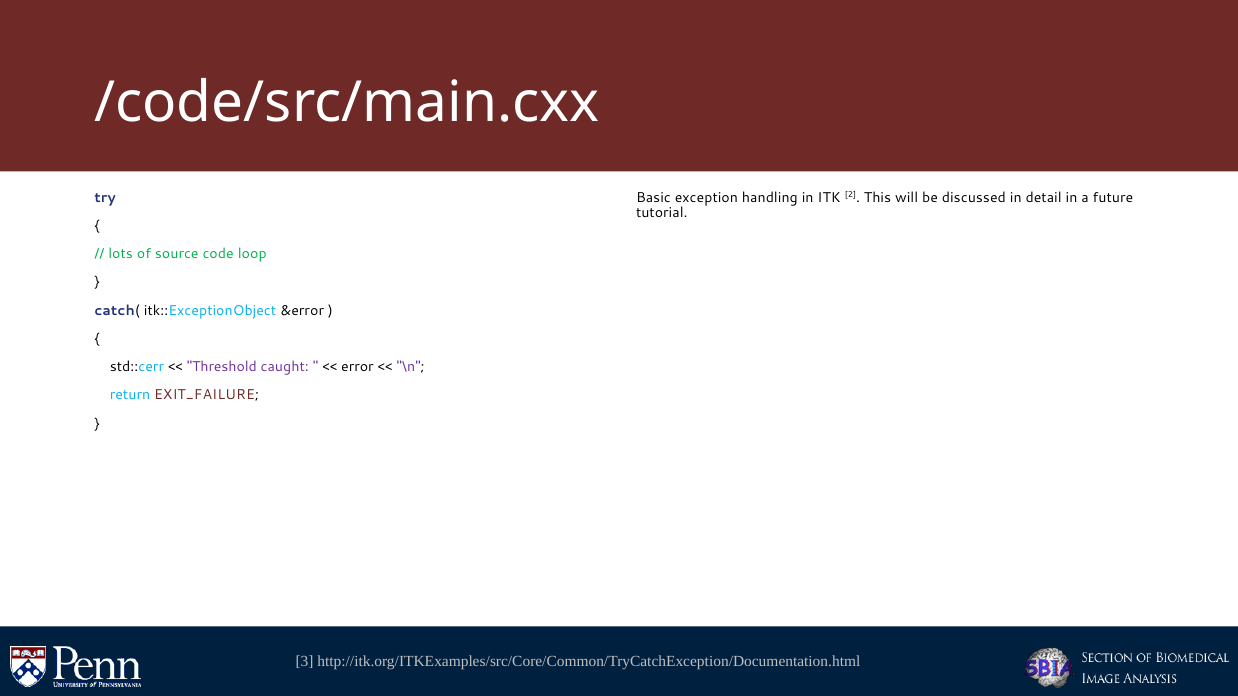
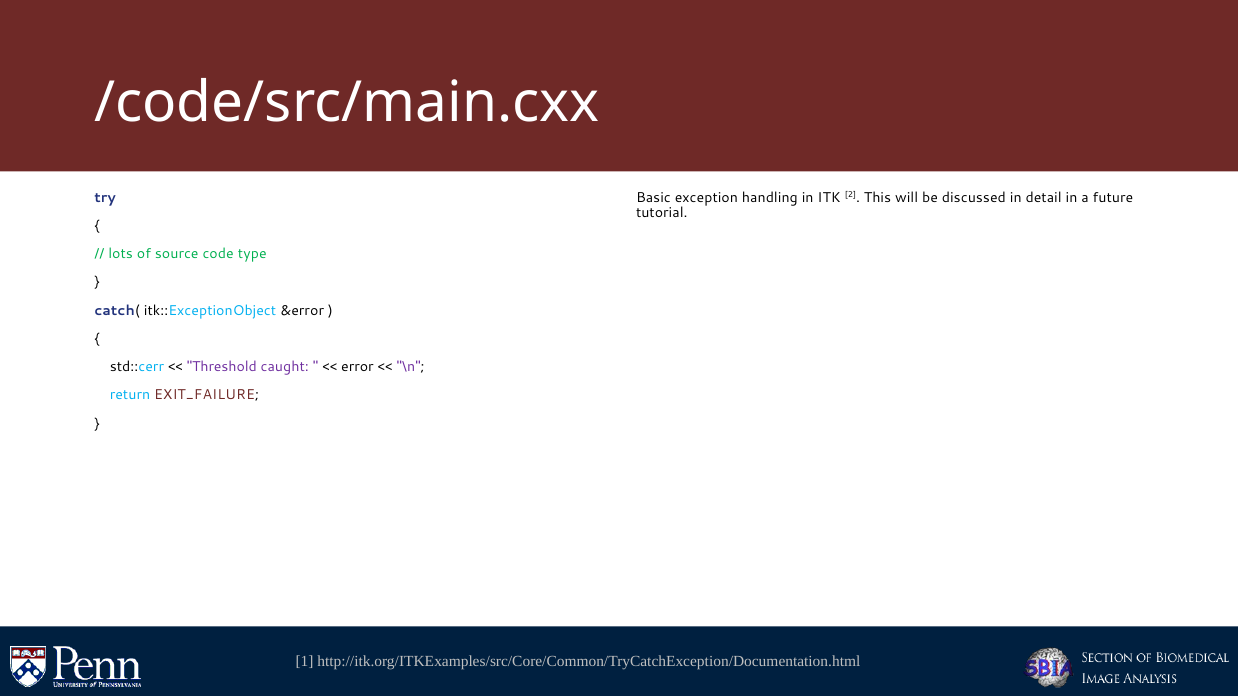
loop: loop -> type (252, 254)
3: 3 -> 1 (305, 662)
